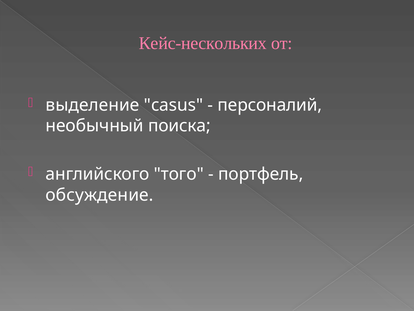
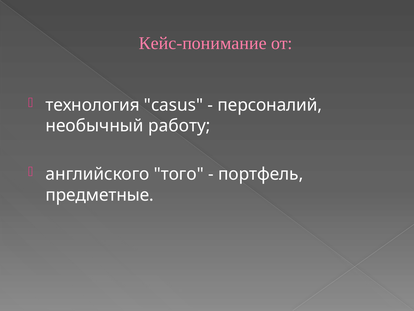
Кейс-нескольких: Кейс-нескольких -> Кейс-понимание (203, 43)
выделение: выделение -> технология (93, 105)
поиска: поиска -> работу (179, 126)
обсуждение: обсуждение -> предметные (100, 195)
